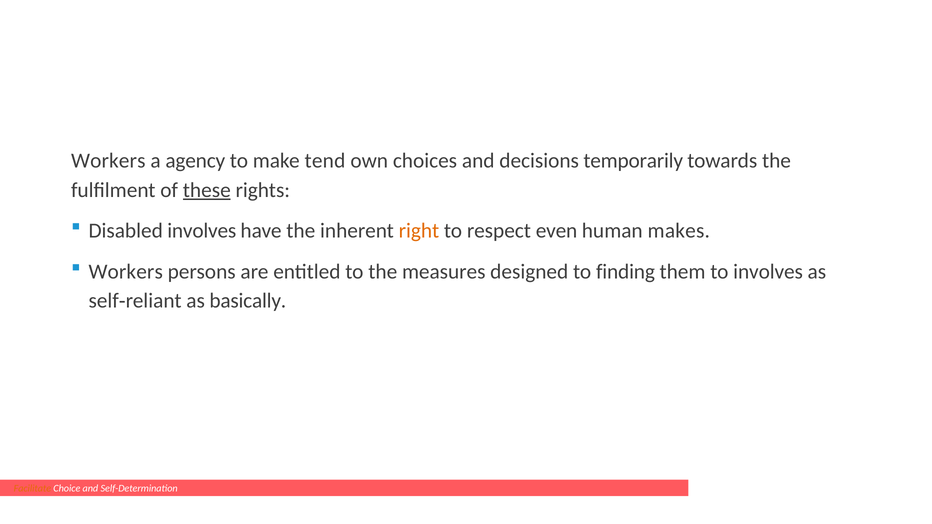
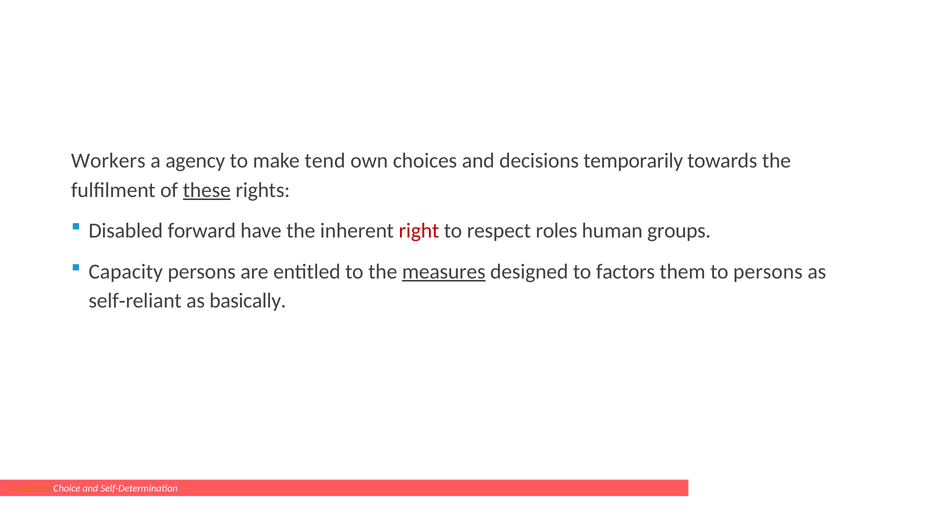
Disabled involves: involves -> forward (202, 231)
right colour: orange -> red (419, 231)
even: even -> roles (557, 231)
makes: makes -> groups (679, 231)
Workers: Workers -> Capacity (126, 272)
measures underline: none -> present (444, 272)
finding: finding -> factors (625, 272)
to involves: involves -> persons (768, 272)
